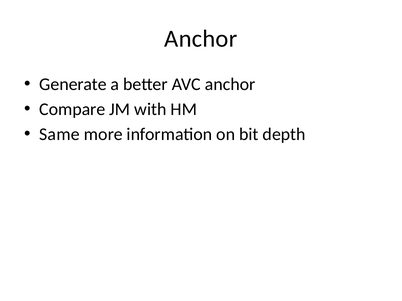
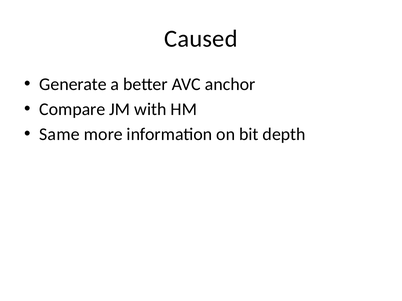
Anchor: Anchor -> Caused (201, 39)
